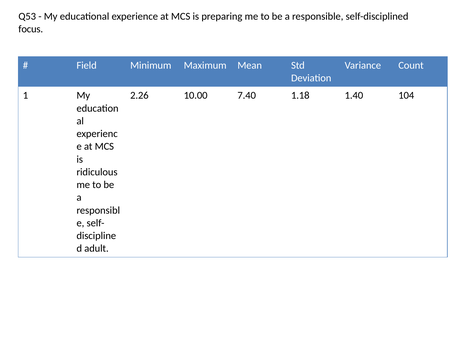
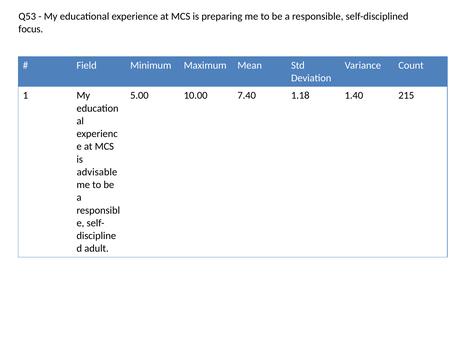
2.26: 2.26 -> 5.00 (139, 96)
104: 104 -> 215 (406, 96)
ridiculous: ridiculous -> advisable (97, 172)
